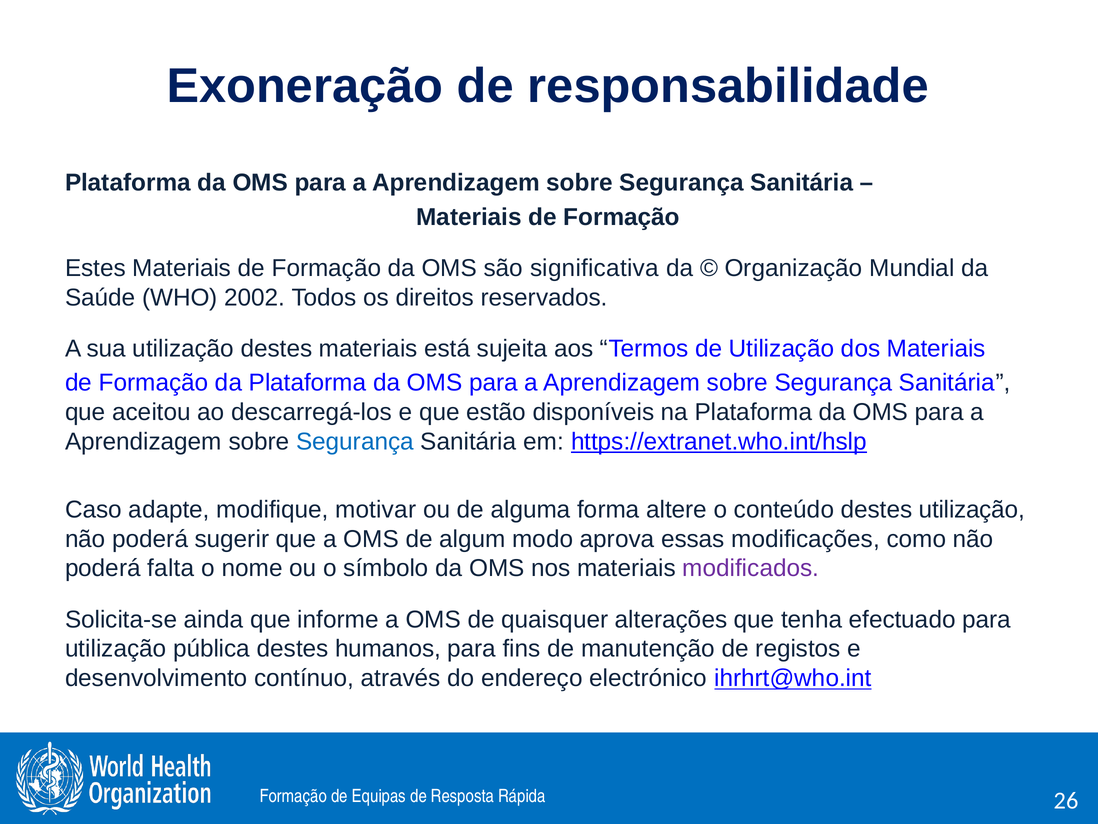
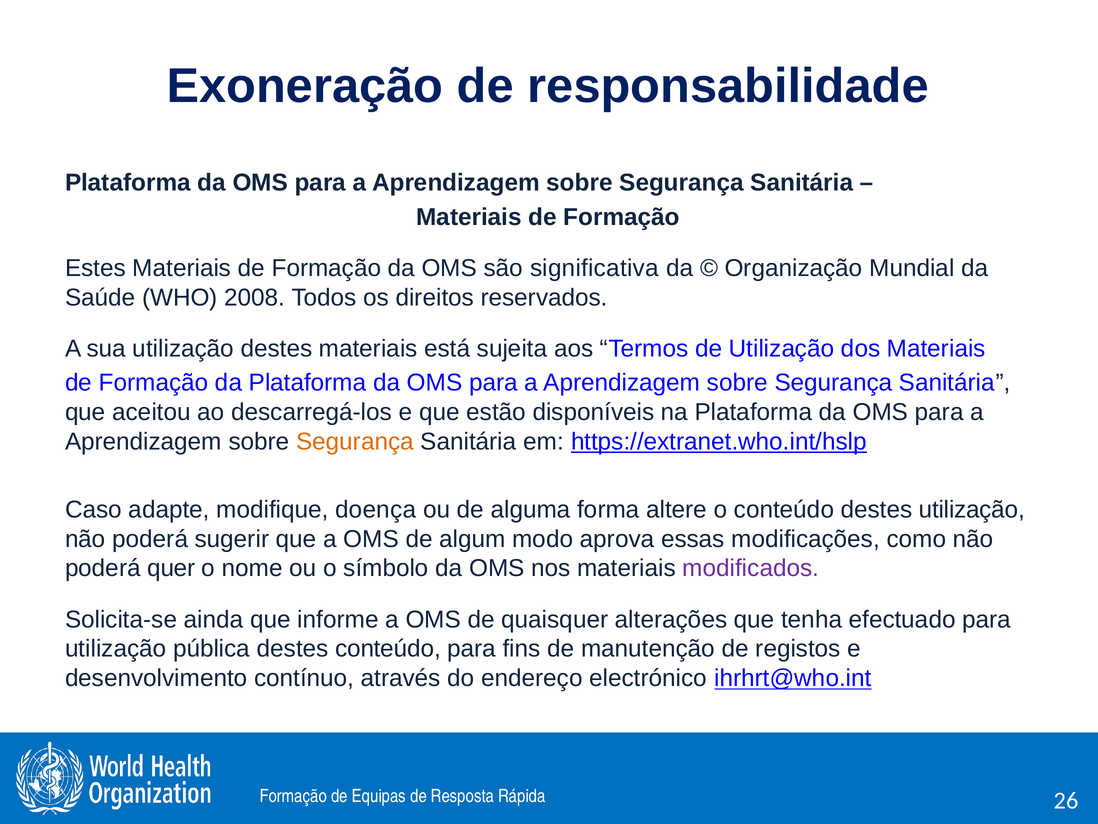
2002: 2002 -> 2008 (255, 297)
Segurança colour: blue -> orange (355, 441)
motivar: motivar -> doença (376, 510)
falta: falta -> quer (171, 568)
destes humanos: humanos -> conteúdo (388, 649)
